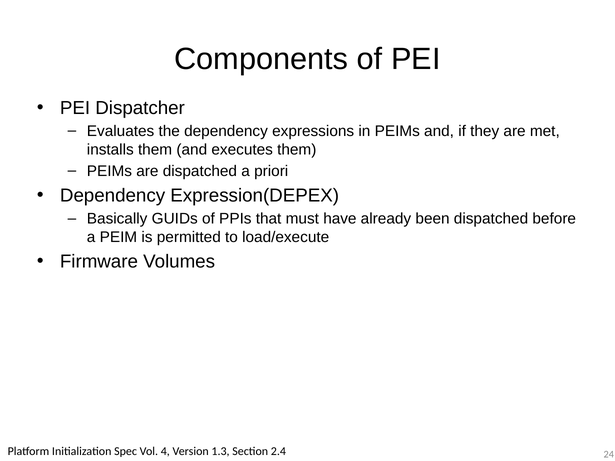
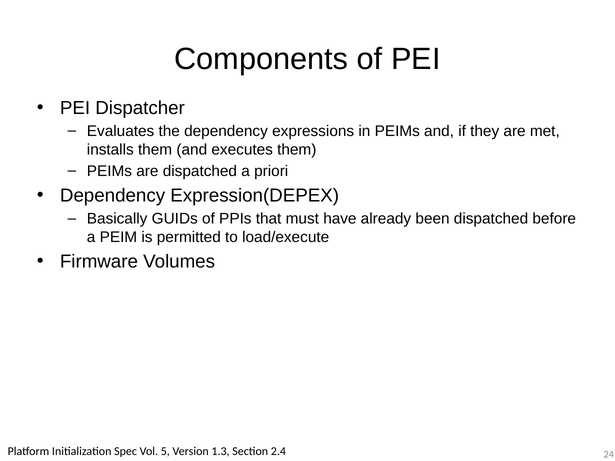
4: 4 -> 5 (165, 452)
